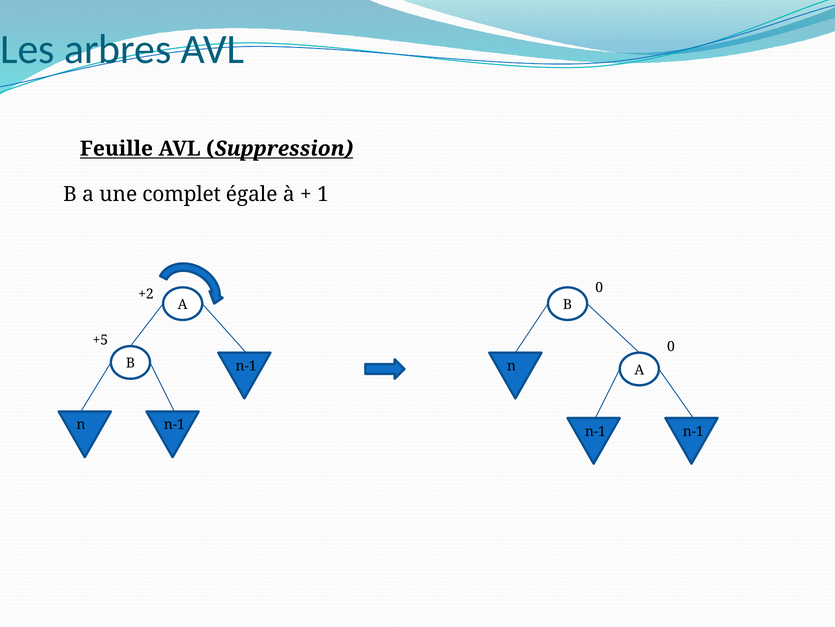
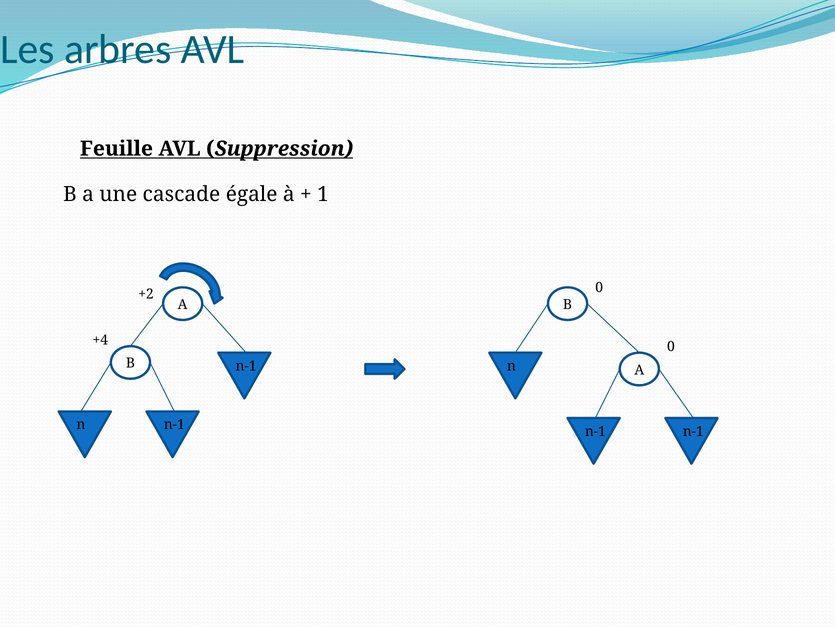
complet: complet -> cascade (181, 194)
+5: +5 -> +4 (100, 340)
